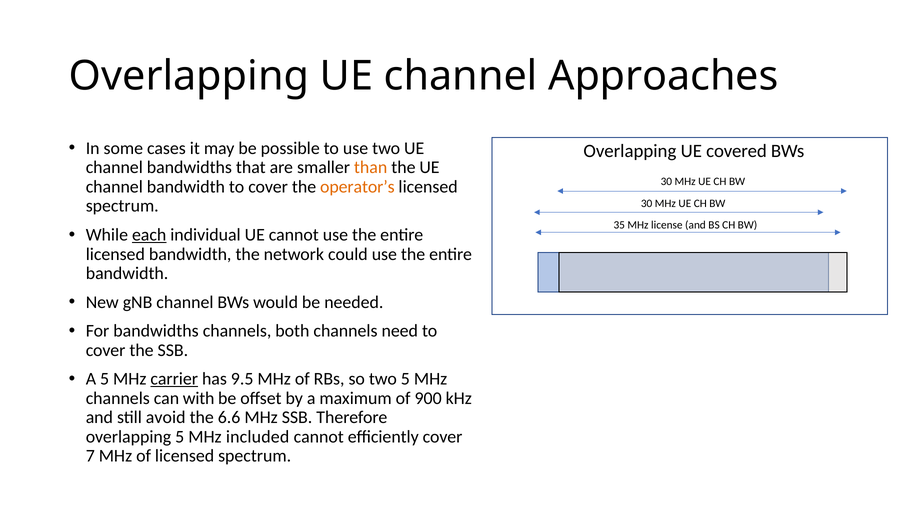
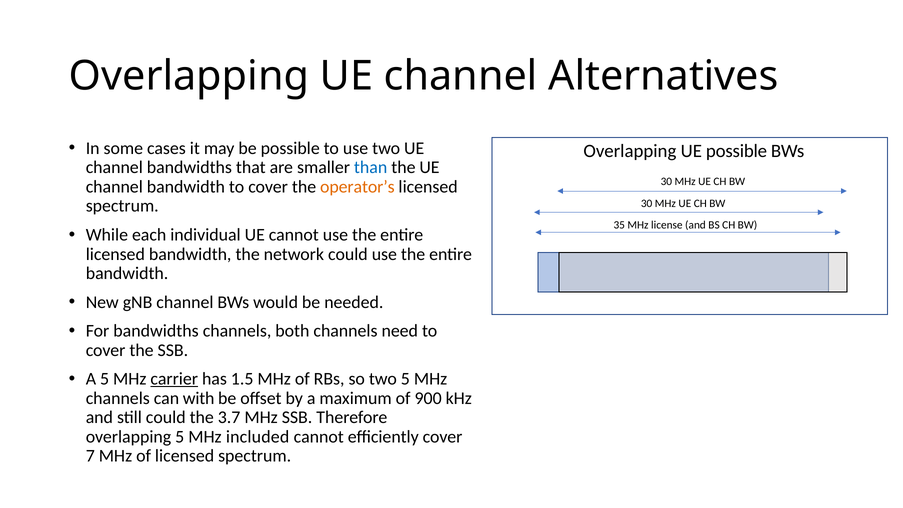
Approaches: Approaches -> Alternatives (663, 76)
UE covered: covered -> possible (737, 151)
than colour: orange -> blue (371, 167)
each underline: present -> none (149, 235)
9.5: 9.5 -> 1.5 (242, 379)
still avoid: avoid -> could (166, 417)
6.6: 6.6 -> 3.7 (229, 417)
